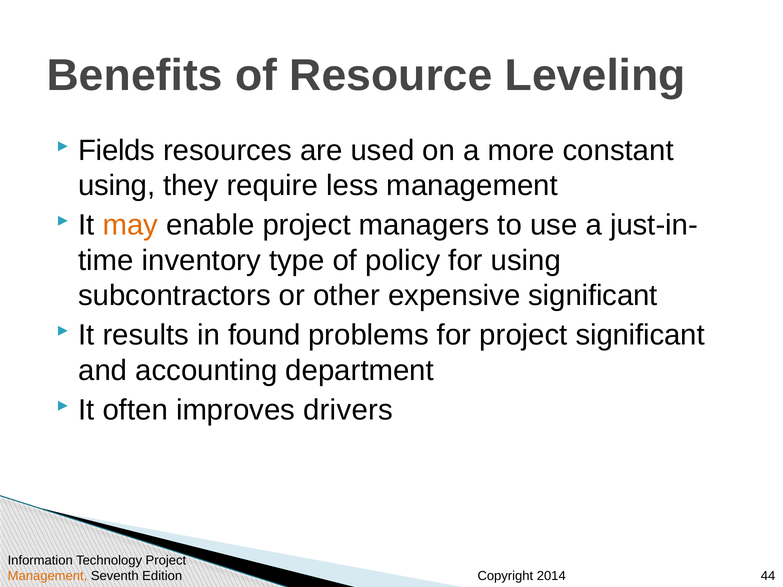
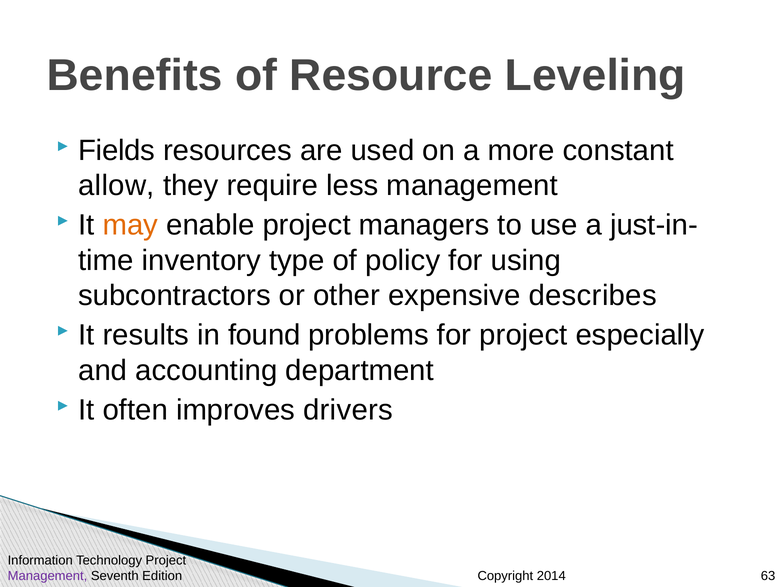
using: using -> allow (116, 186)
expensive significant: significant -> describes (593, 296)
project significant: significant -> especially (640, 335)
Management colour: orange -> purple (47, 576)
44: 44 -> 63 (768, 576)
